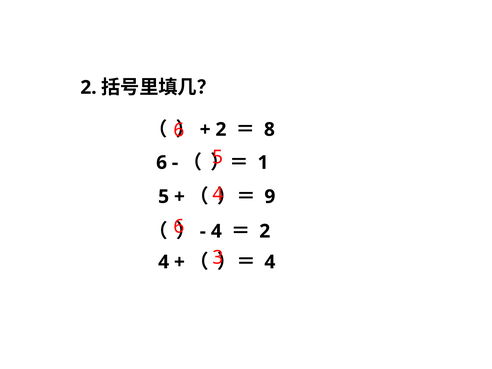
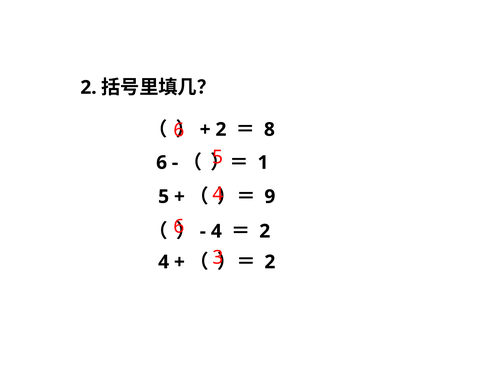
4: 4 -> 2 (270, 262)
